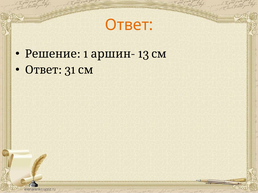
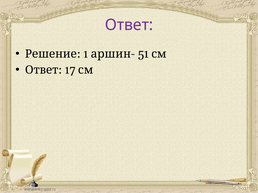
Ответ colour: orange -> purple (129, 25)
13: 13 -> 51 (143, 54)
31: 31 -> 17 (70, 70)
